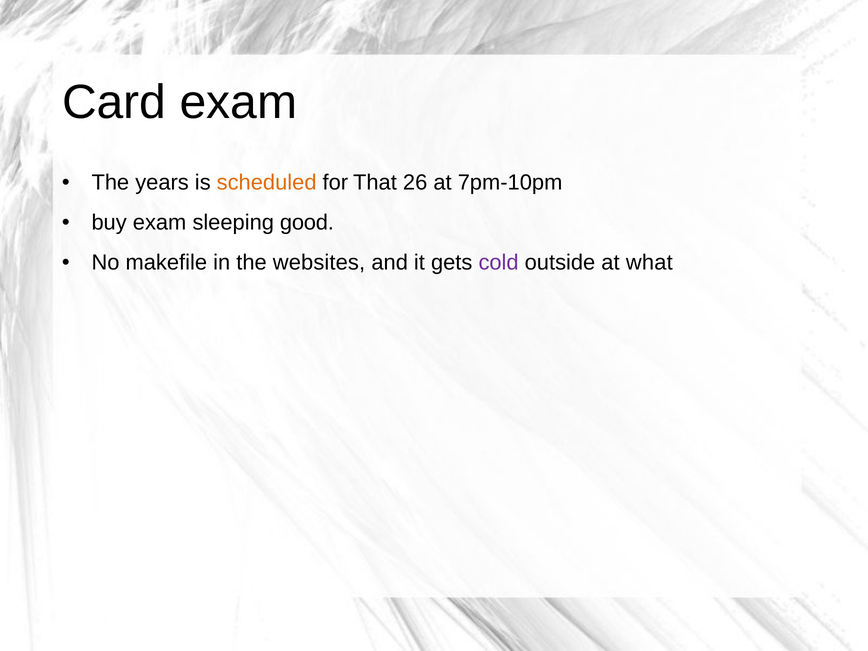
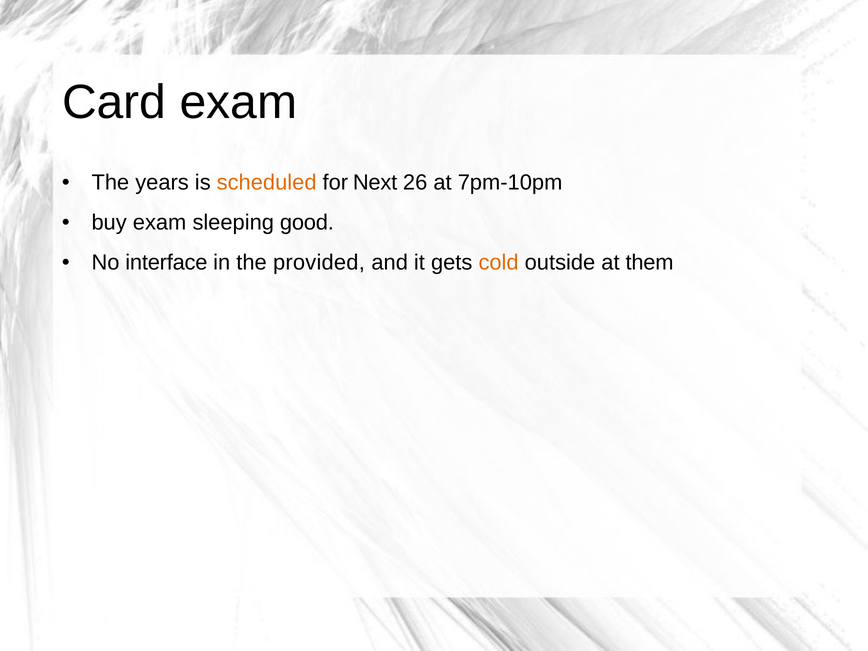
That: That -> Next (375, 183)
makefile: makefile -> interface (166, 263)
websites: websites -> provided (319, 263)
cold colour: purple -> orange (499, 263)
what: what -> them (650, 263)
